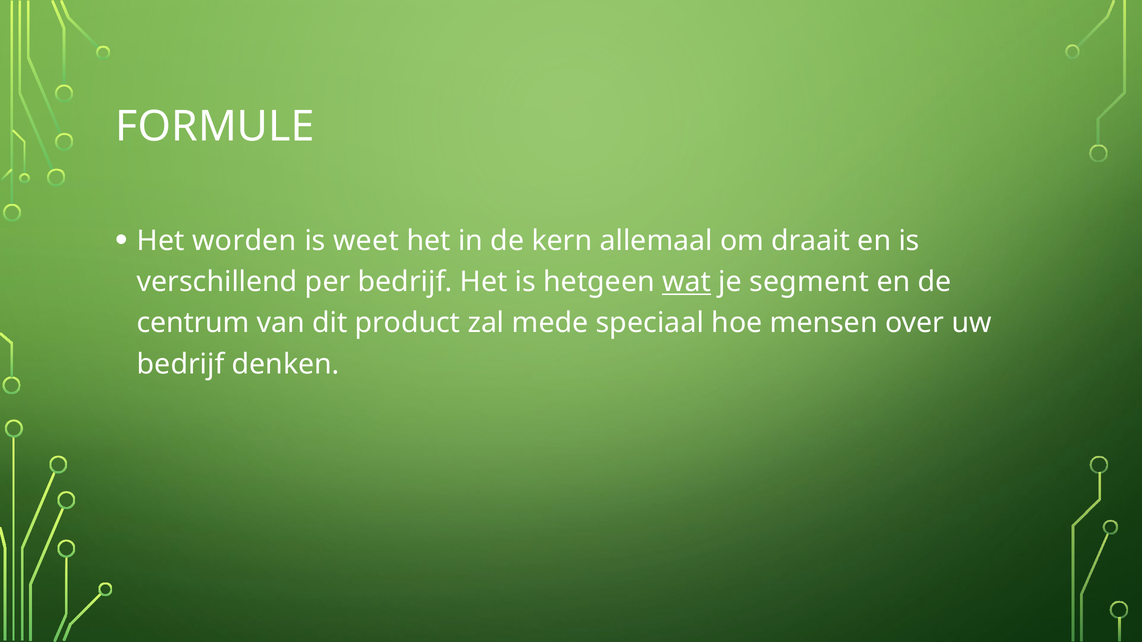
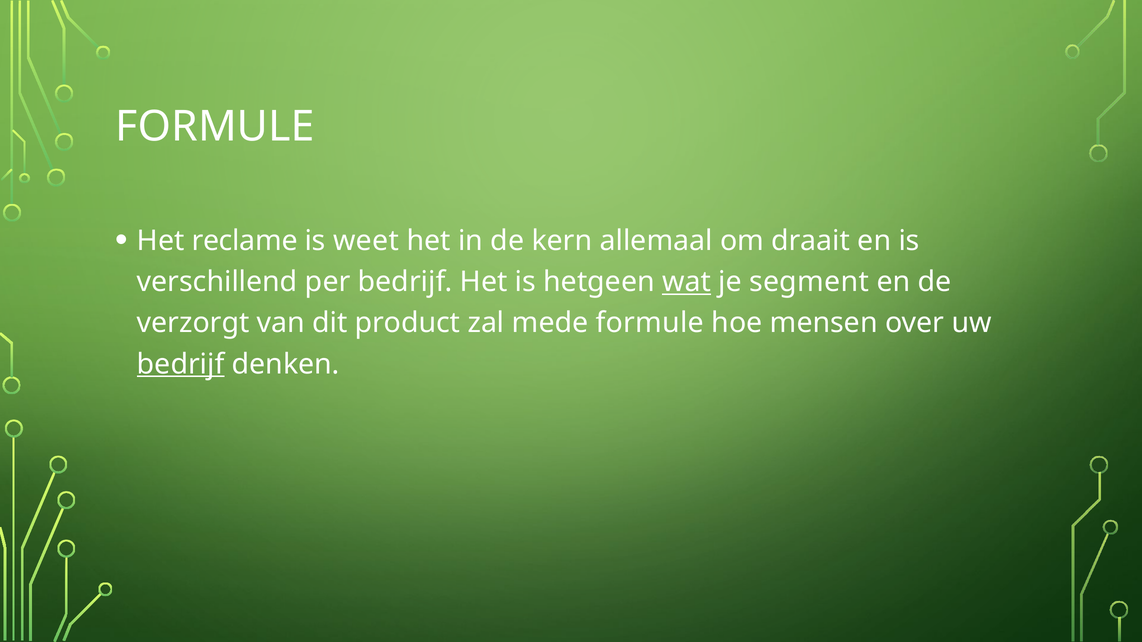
worden: worden -> reclame (245, 241)
centrum: centrum -> verzorgt (193, 323)
mede speciaal: speciaal -> formule (650, 323)
bedrijf underline: none -> present (181, 364)
